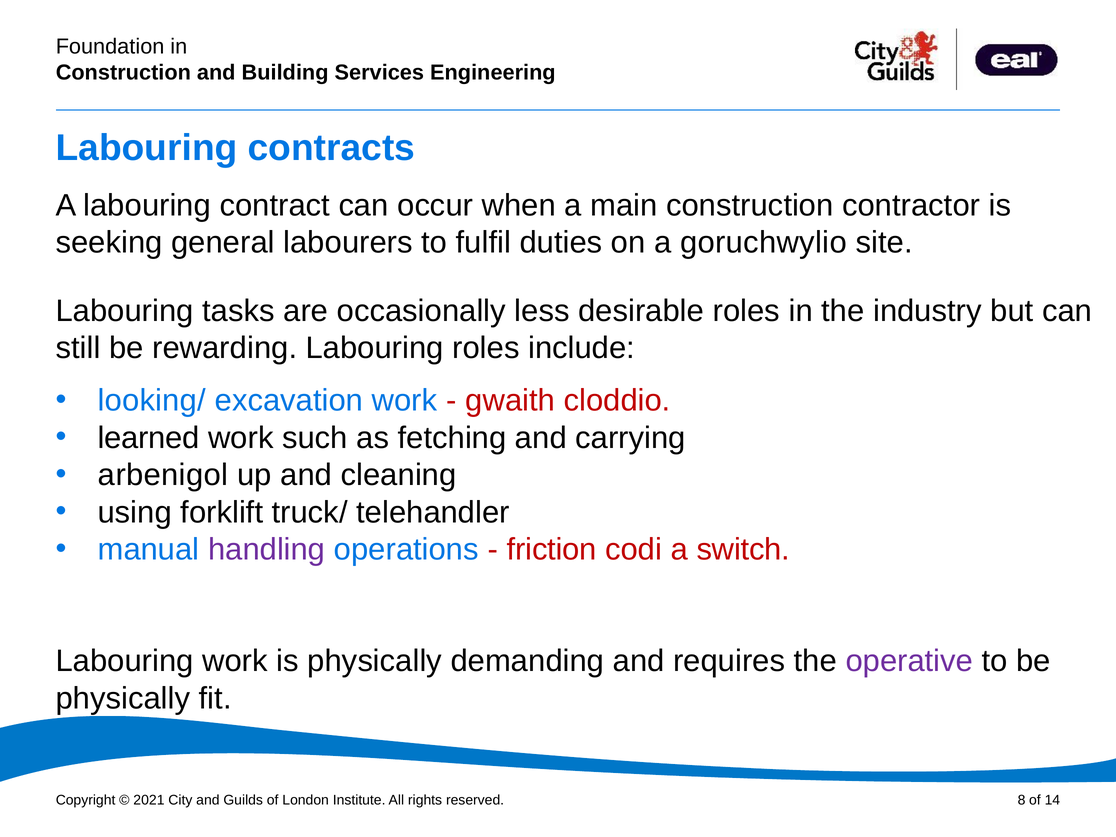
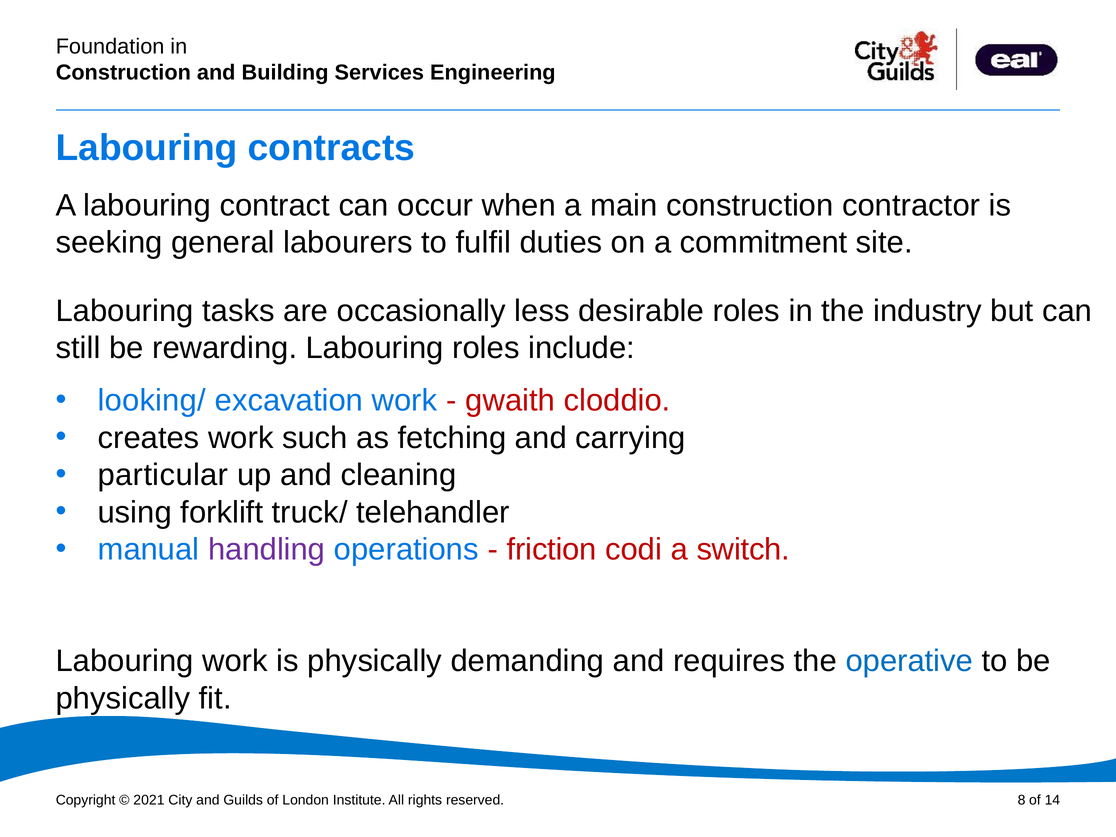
goruchwylio: goruchwylio -> commitment (764, 243)
learned: learned -> creates (149, 438)
arbenigol: arbenigol -> particular (163, 475)
operative colour: purple -> blue (909, 661)
